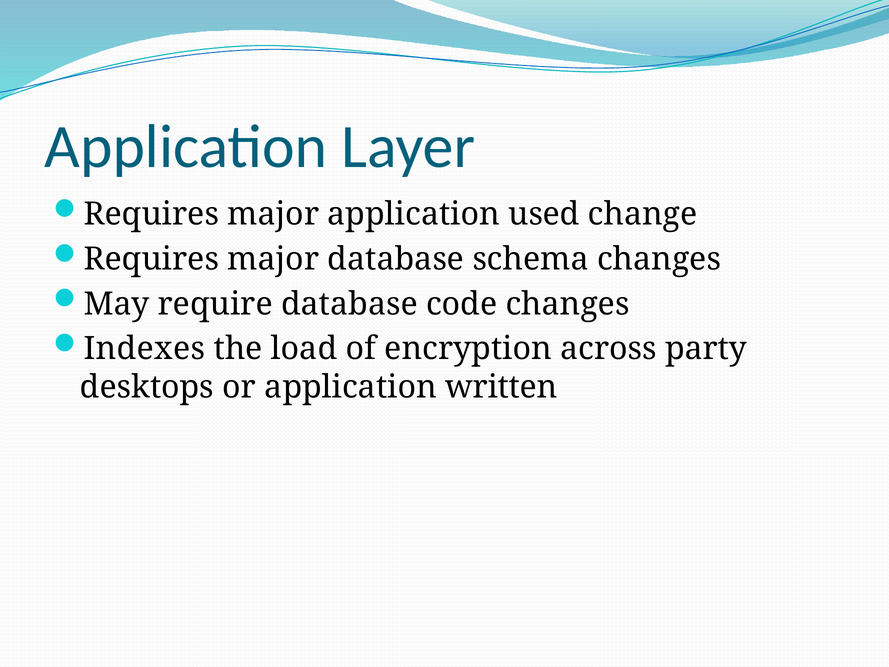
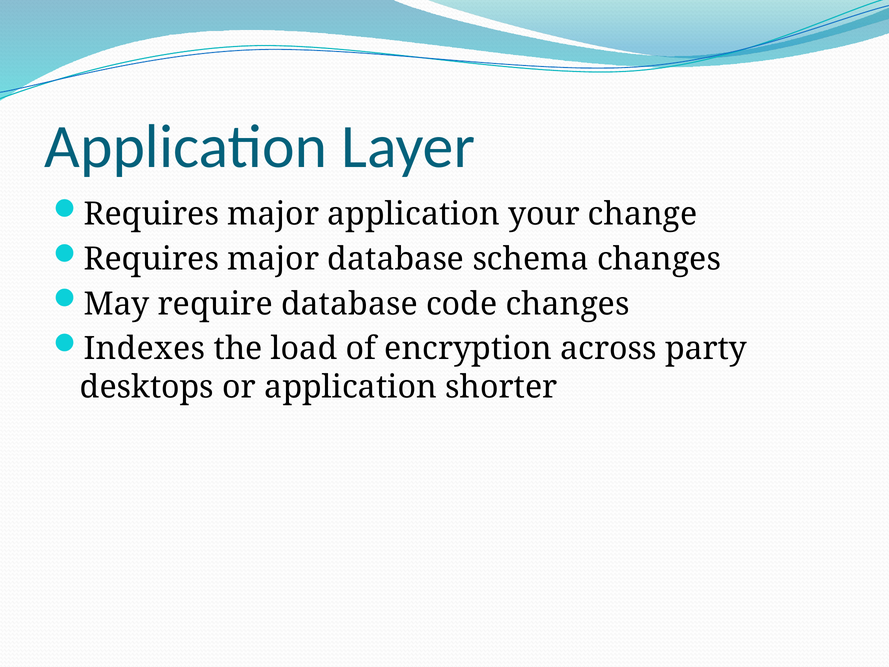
used: used -> your (544, 214)
written: written -> shorter (501, 387)
